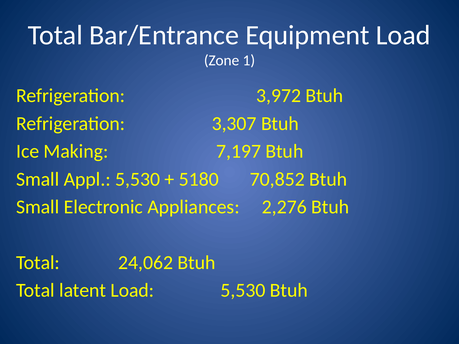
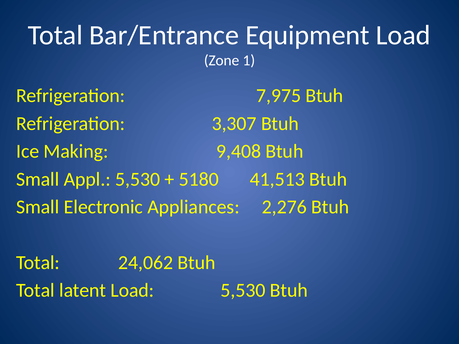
3,972: 3,972 -> 7,975 (279, 96)
7,197: 7,197 -> 9,408 (239, 151)
70,852: 70,852 -> 41,513 (277, 179)
